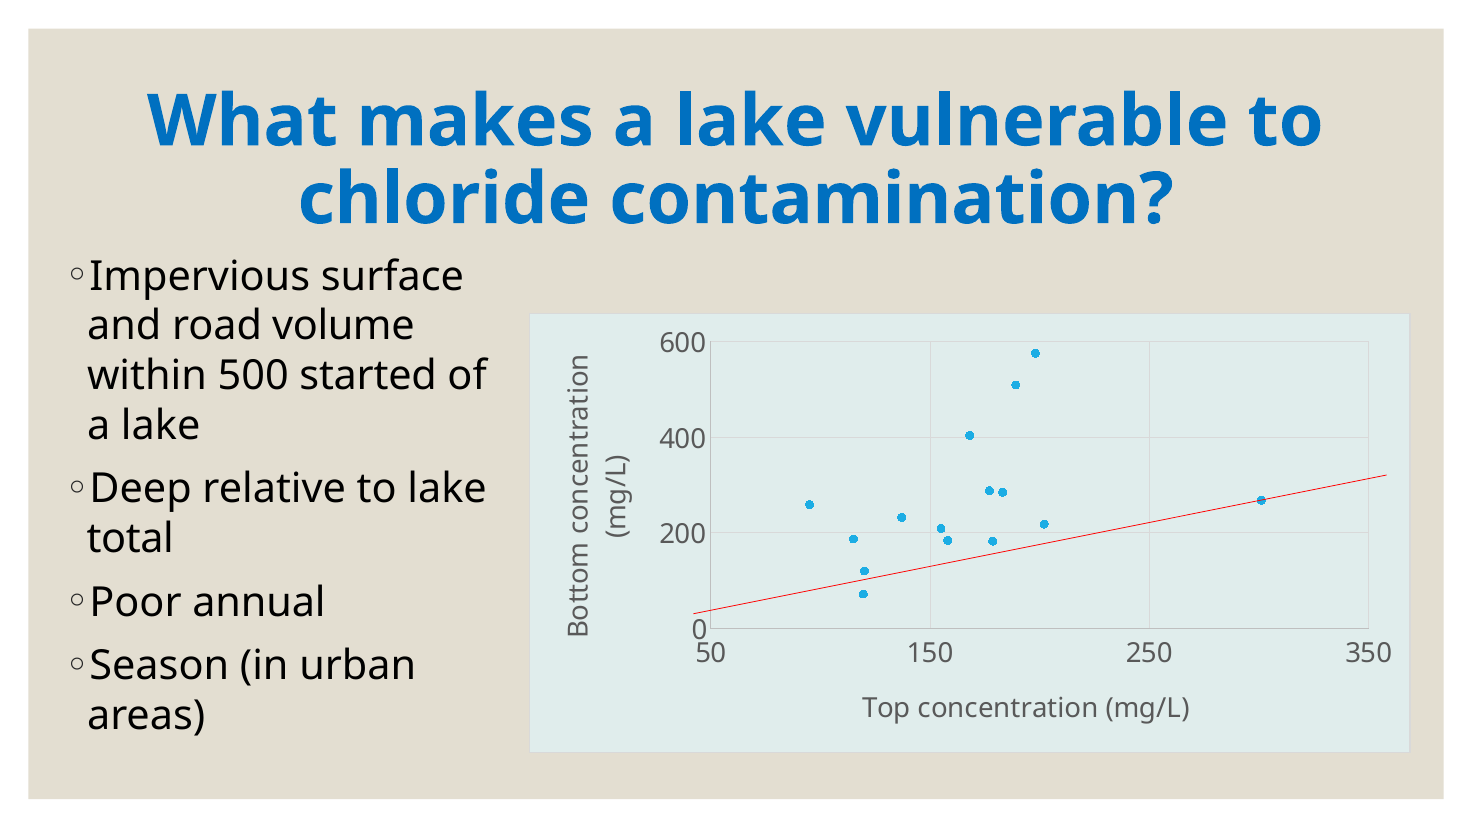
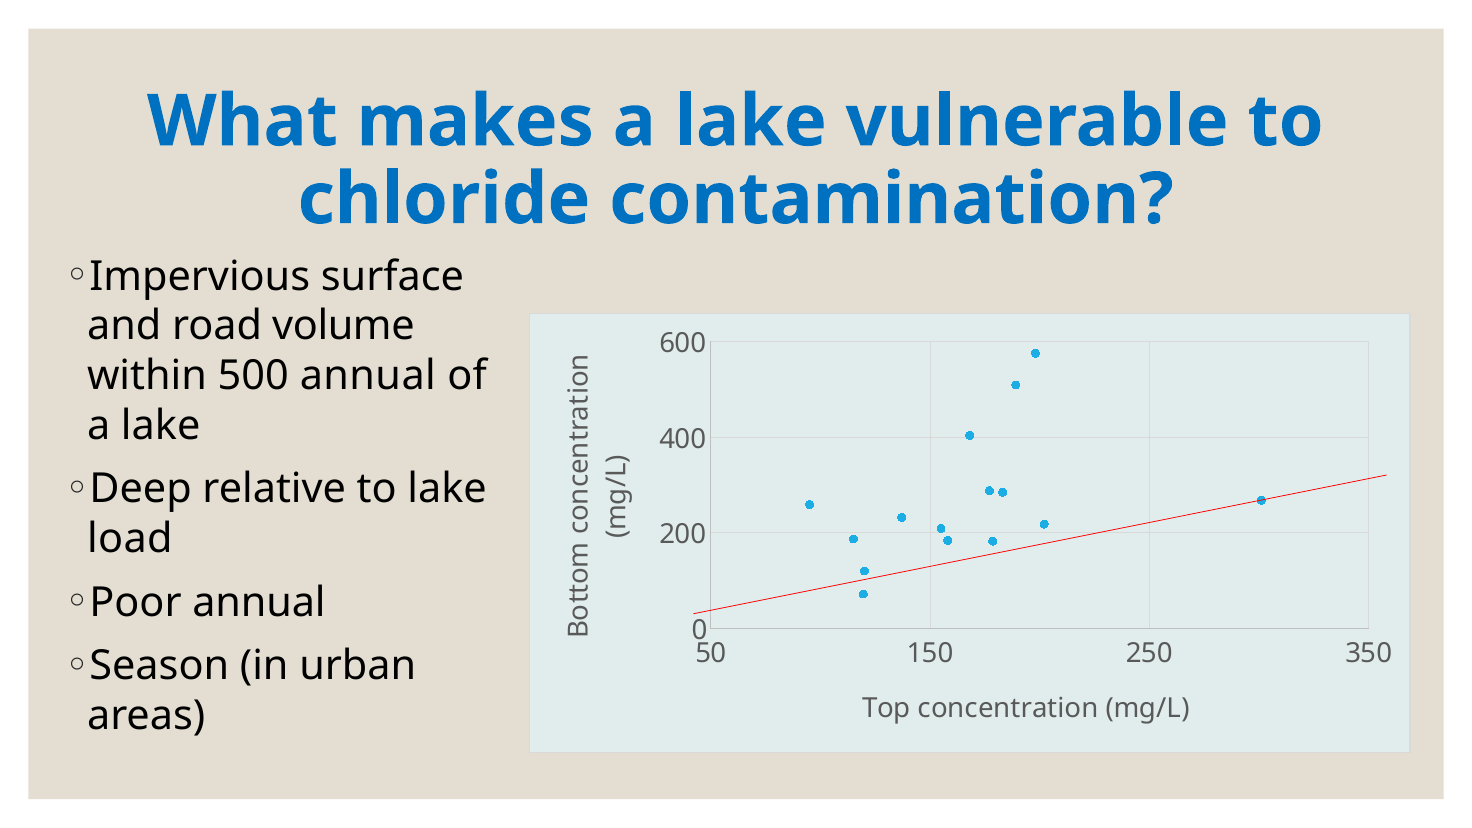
500 started: started -> annual (368, 376)
total: total -> load (130, 539)
